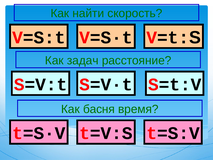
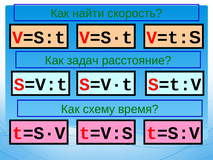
басня: басня -> схему (99, 109)
